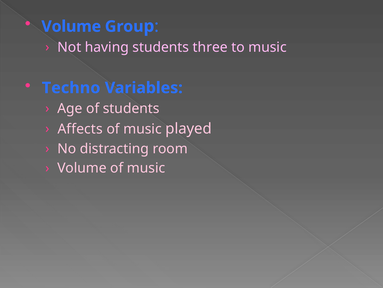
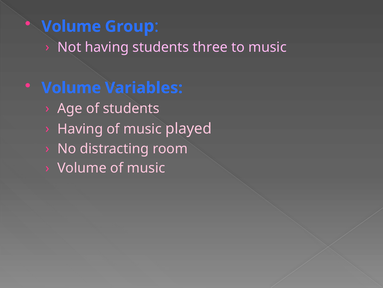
Techno: Techno -> Volume (71, 88)
Affects: Affects -> Having (80, 129)
